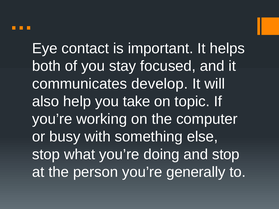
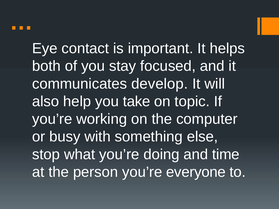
and stop: stop -> time (226, 155)
generally: generally -> everyone (196, 172)
